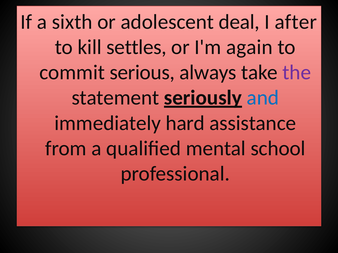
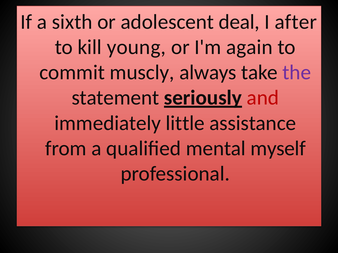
settles: settles -> young (136, 47)
serious: serious -> muscly (142, 73)
and colour: blue -> red (263, 98)
hard: hard -> little (185, 123)
school: school -> myself (278, 149)
